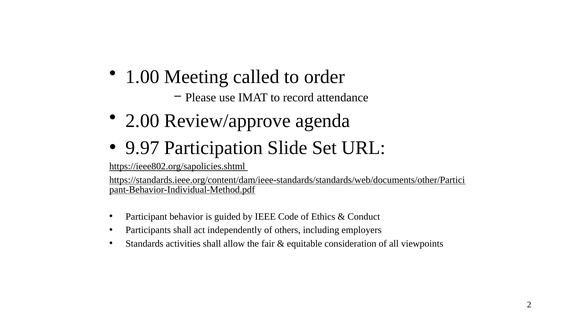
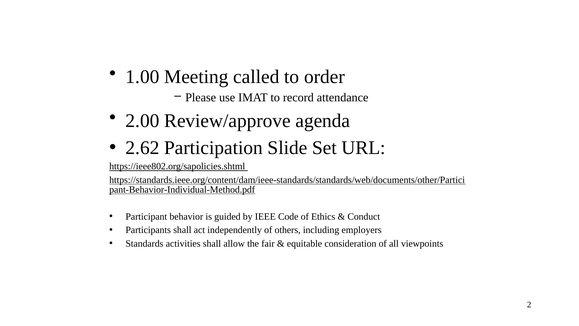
9.97: 9.97 -> 2.62 (142, 148)
